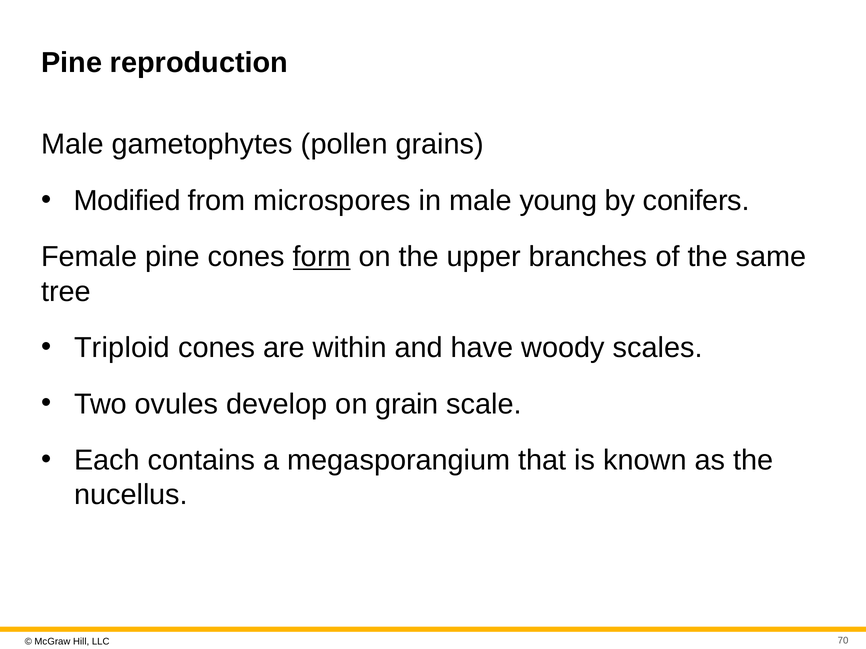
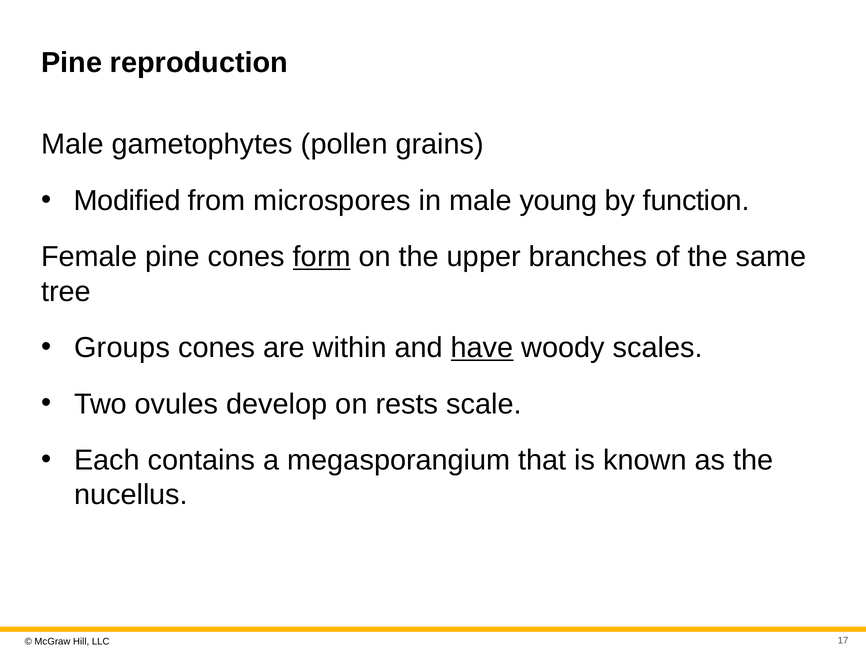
conifers: conifers -> function (696, 201)
Triploid: Triploid -> Groups (122, 348)
have underline: none -> present (482, 348)
grain: grain -> rests (407, 404)
70: 70 -> 17 (843, 641)
